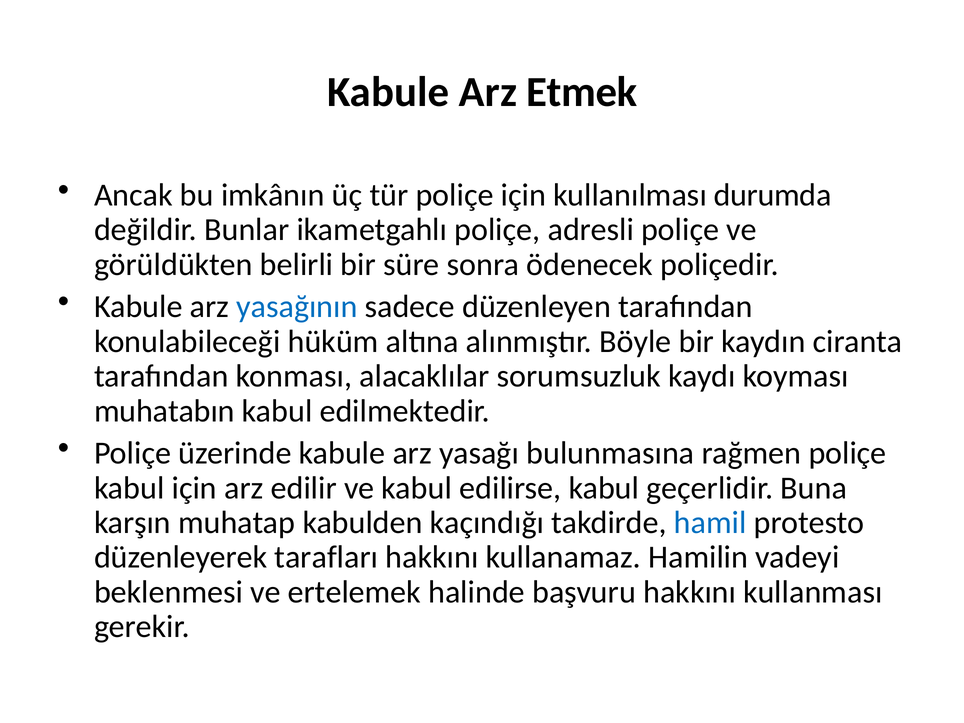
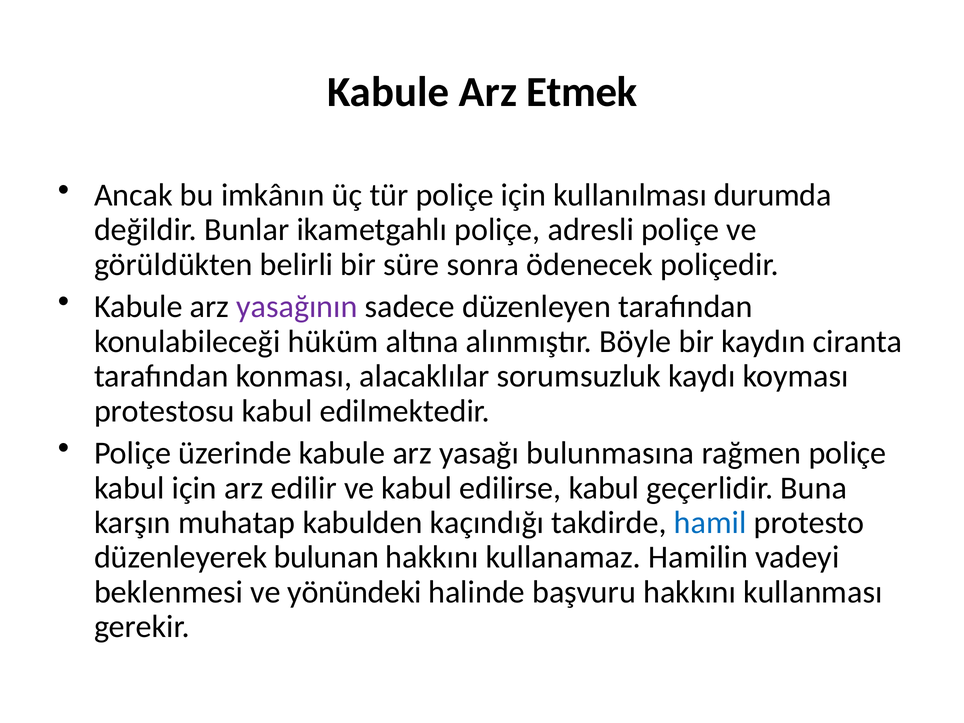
yasağının colour: blue -> purple (297, 307)
muhatabın: muhatabın -> protestosu (164, 411)
tarafları: tarafları -> bulunan (326, 557)
ertelemek: ertelemek -> yönündeki (355, 592)
